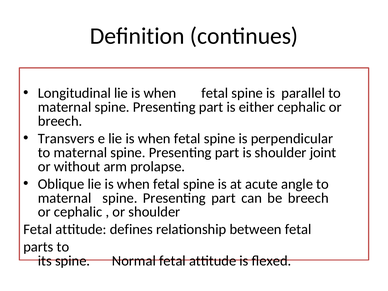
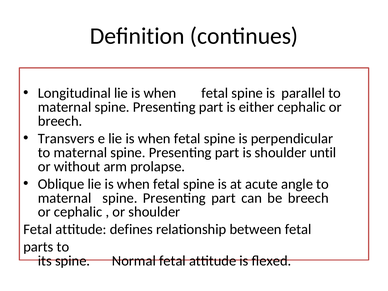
joint: joint -> until (323, 153)
